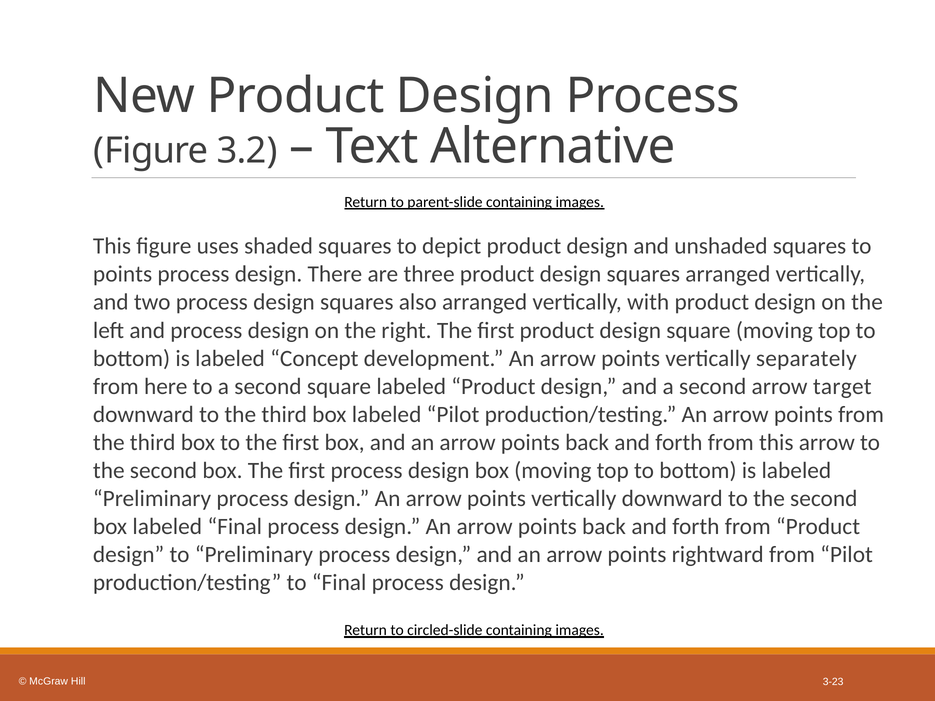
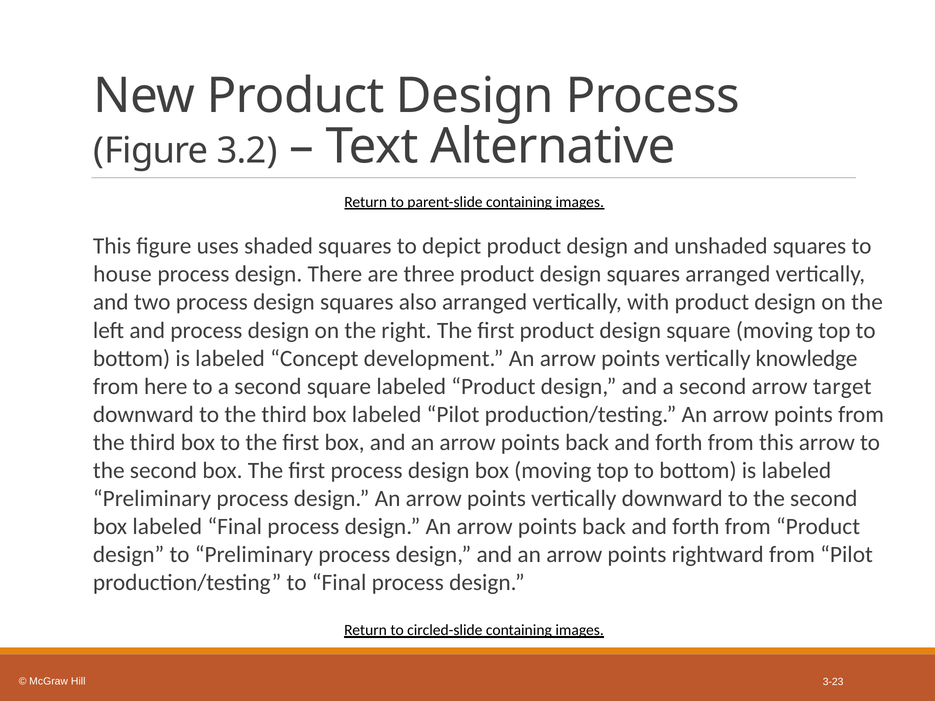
points: points -> house (122, 274)
separately: separately -> knowledge (807, 358)
